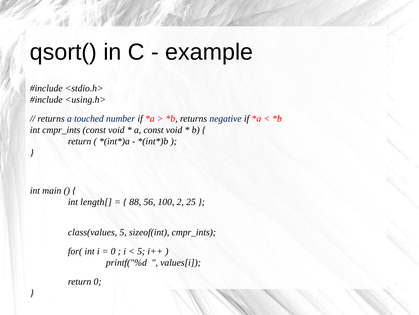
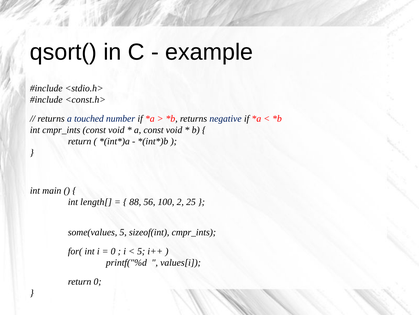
<using.h>: <using.h> -> <const.h> (85, 99)
class(values: class(values -> some(values (93, 232)
